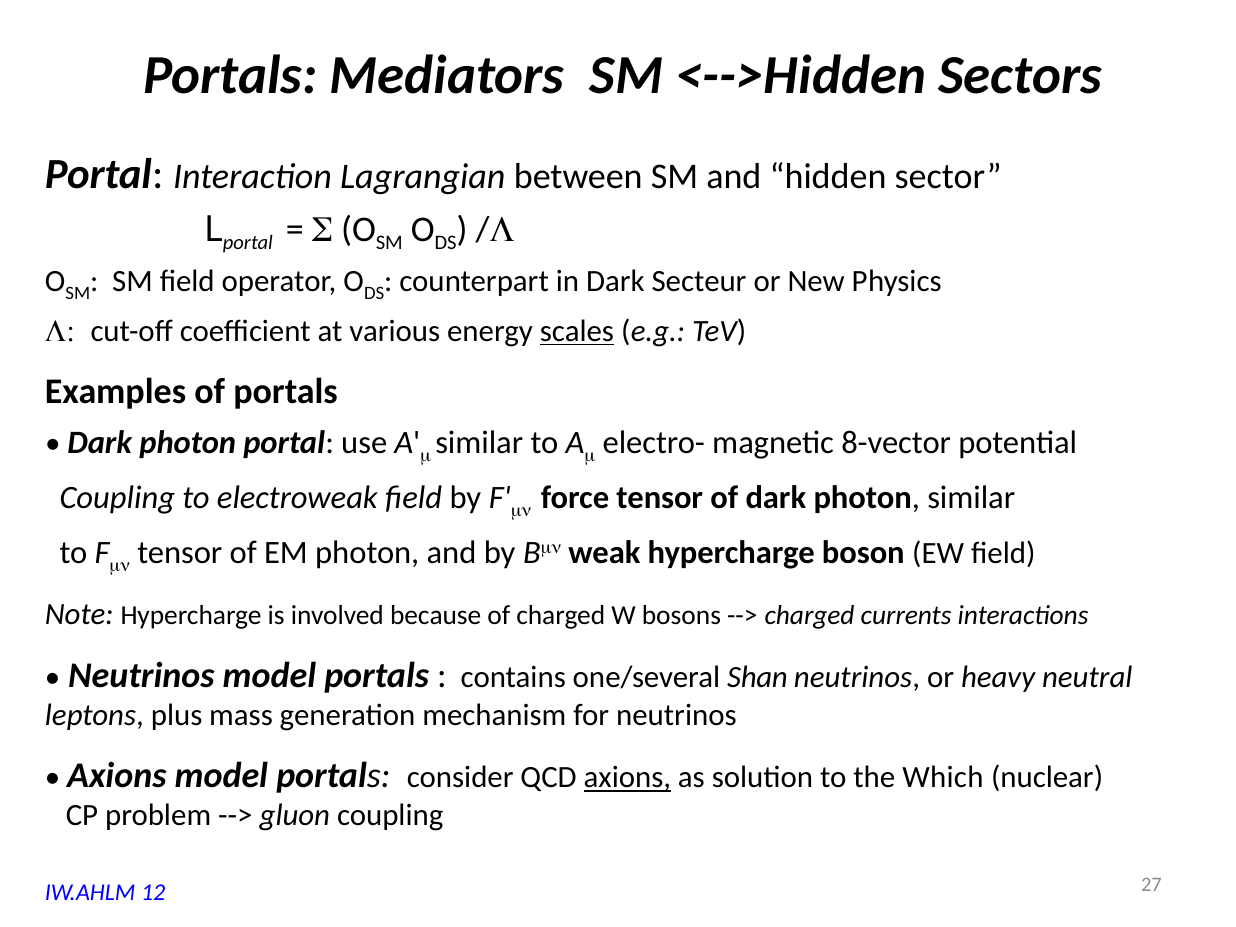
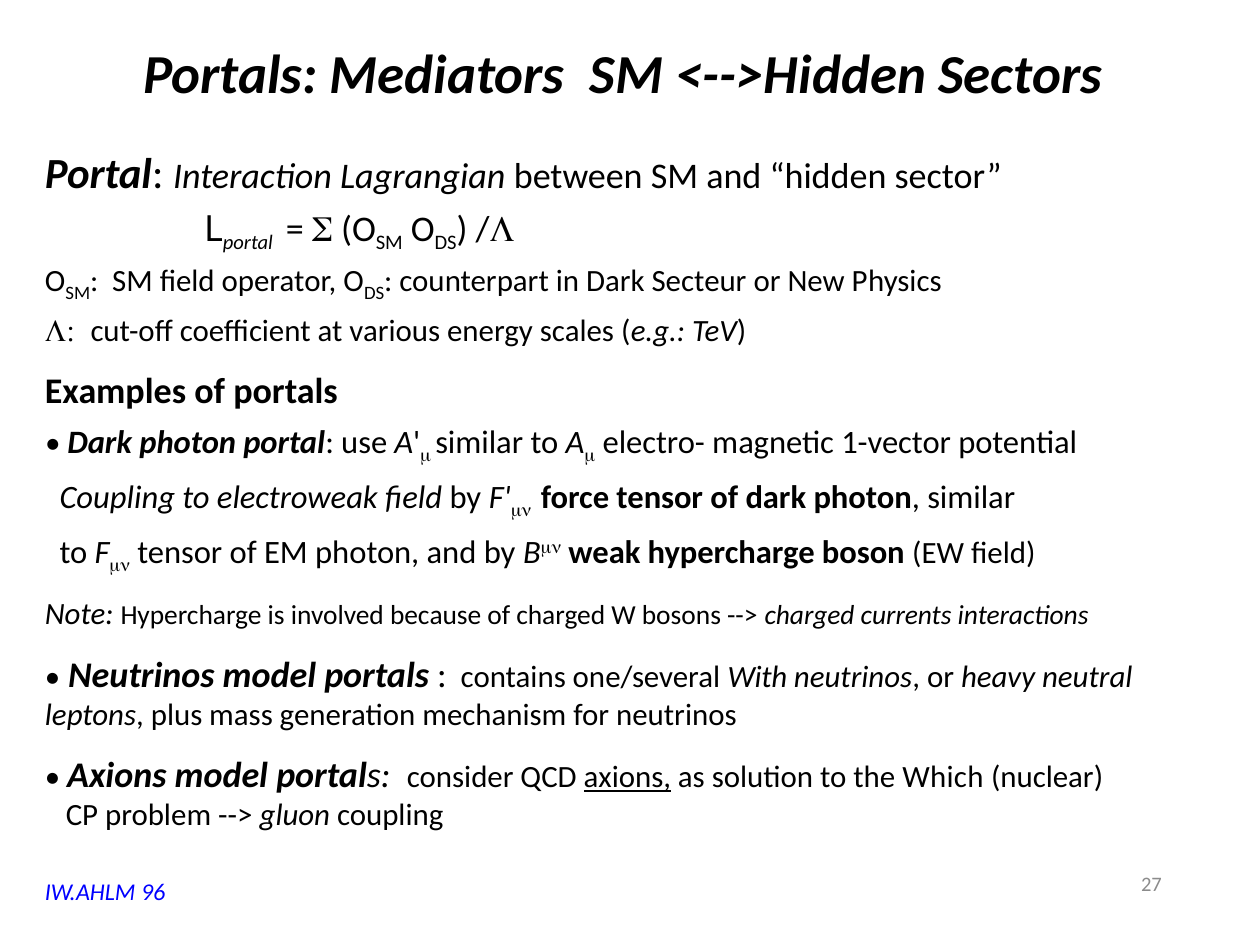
scales underline: present -> none (577, 331)
8-vector: 8-vector -> 1-vector (896, 443)
Shan: Shan -> With (757, 677)
12: 12 -> 96 (153, 892)
